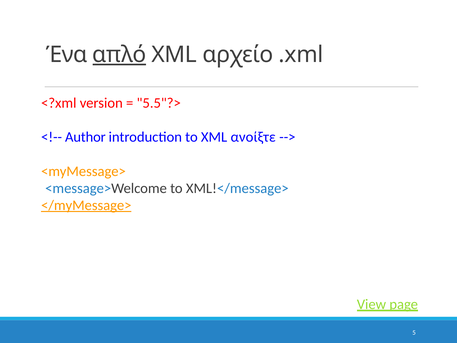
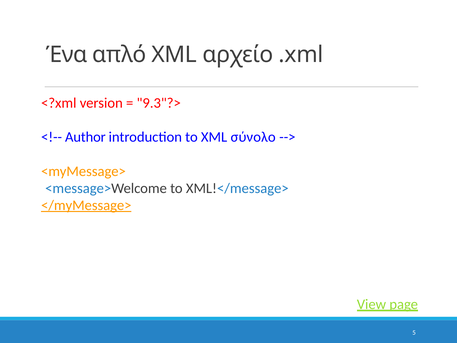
απλό underline: present -> none (119, 55)
5.5"?>: 5.5"?> -> 9.3"?> (159, 103)
ανοίξτε: ανοίξτε -> σύνολο (253, 137)
